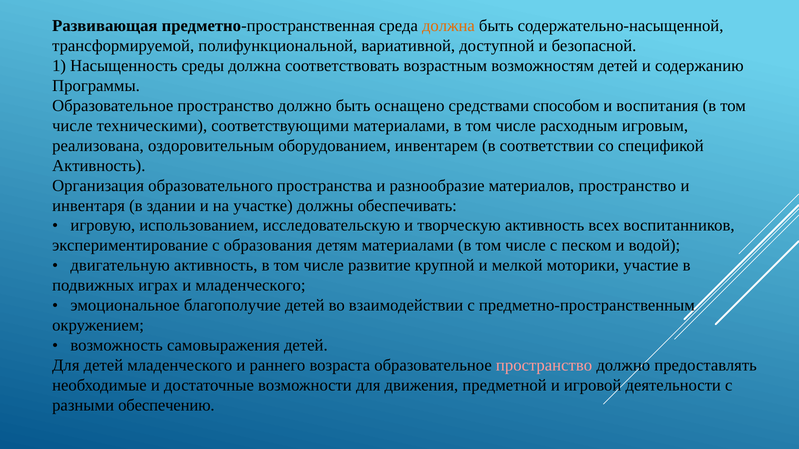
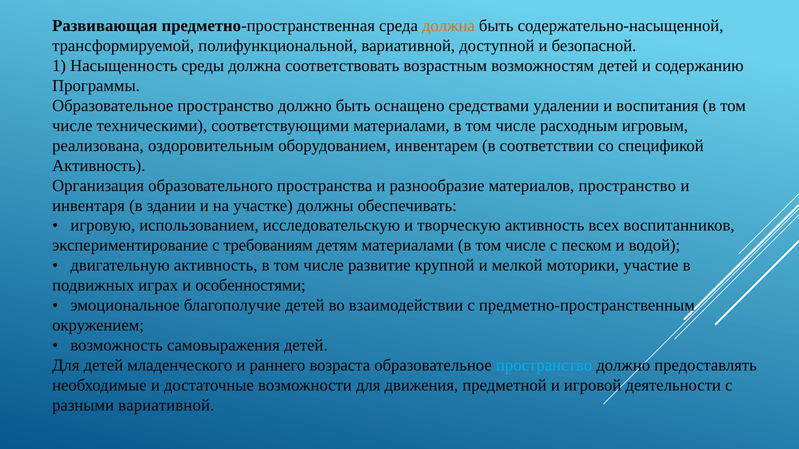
способом: способом -> удалении (566, 106)
образования: образования -> требованиям (268, 246)
и младенческого: младенческого -> особенностями (251, 286)
пространство colour: pink -> light blue (544, 366)
разными обеспечению: обеспечению -> вариативной (166, 406)
